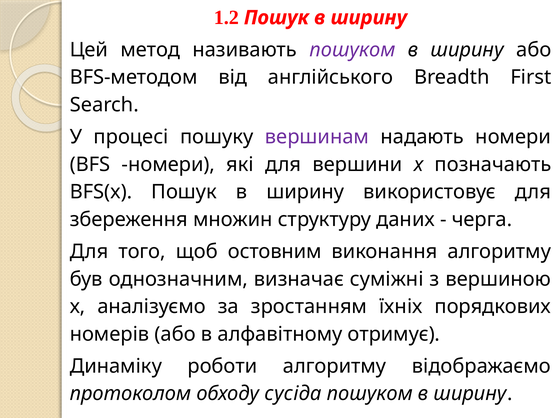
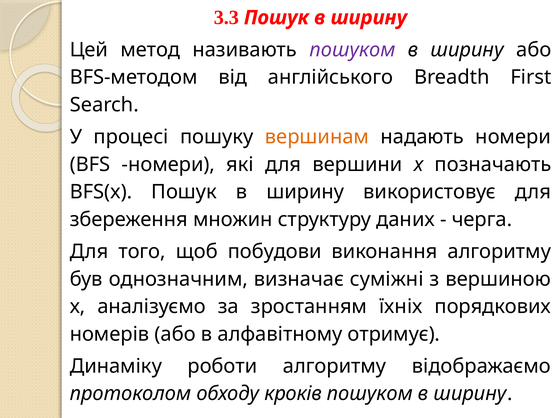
1.2: 1.2 -> 3.3 (226, 18)
вершинам colour: purple -> orange (317, 137)
остовним: остовним -> побудови (275, 251)
сусіда: сусіда -> кроків (293, 393)
